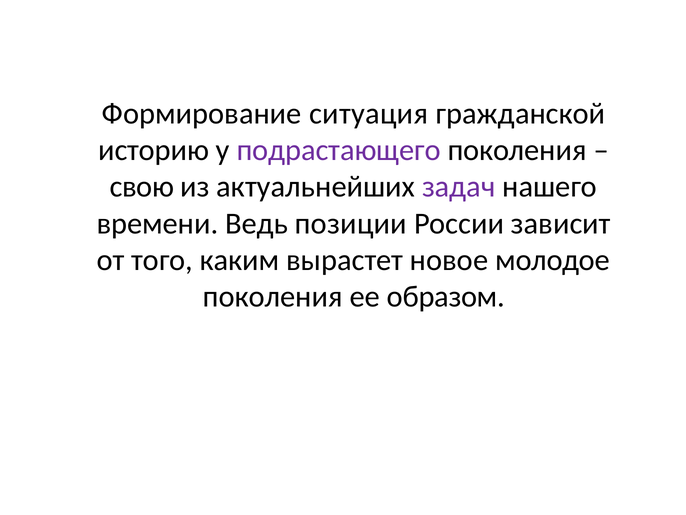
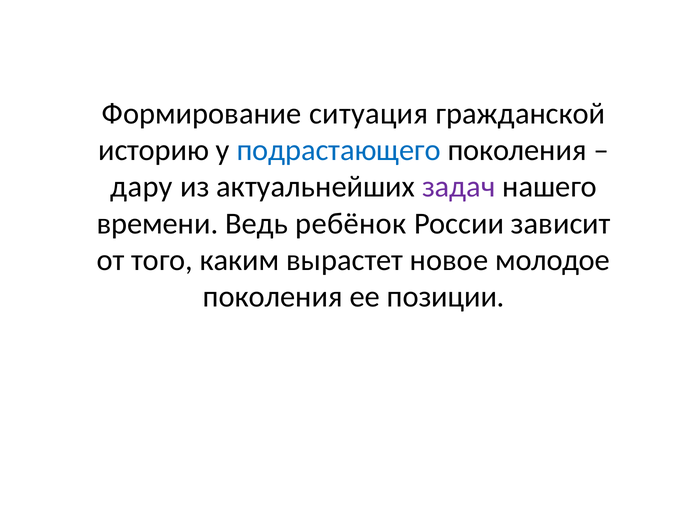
подрастающего colour: purple -> blue (339, 150)
свою: свою -> дару (142, 187)
позиции: позиции -> ребёнок (351, 223)
образом: образом -> позиции (446, 297)
